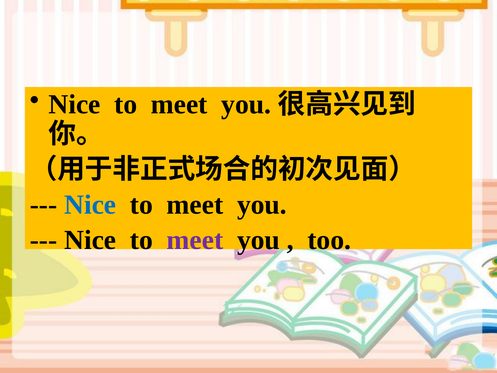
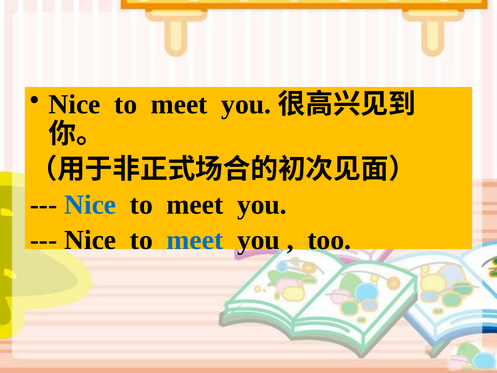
meet colour: purple -> blue (195, 240)
